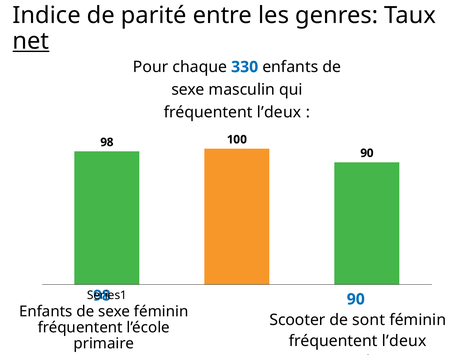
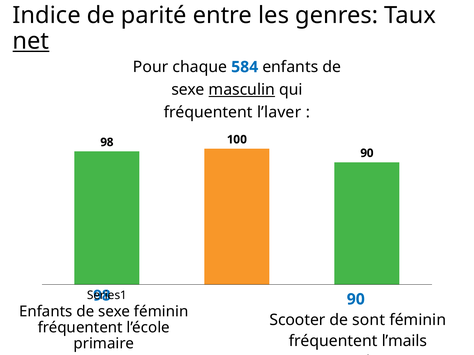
330: 330 -> 584 (245, 67)
masculin underline: none -> present (242, 90)
l’deux: l’deux -> l’laver (279, 113)
l’deux: l’deux -> l’mails (404, 341)
